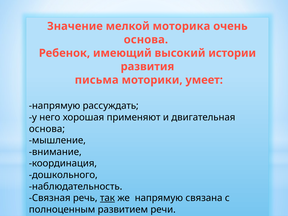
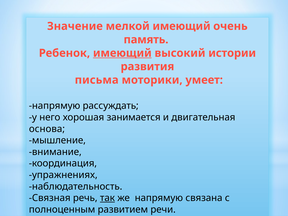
мелкой моторика: моторика -> имеющий (182, 26)
основа: основа -> память (146, 40)
имеющий underline: none -> present (122, 53)
применяют: применяют -> занимается (134, 117)
дошкольного: дошкольного -> упражнениях (63, 175)
